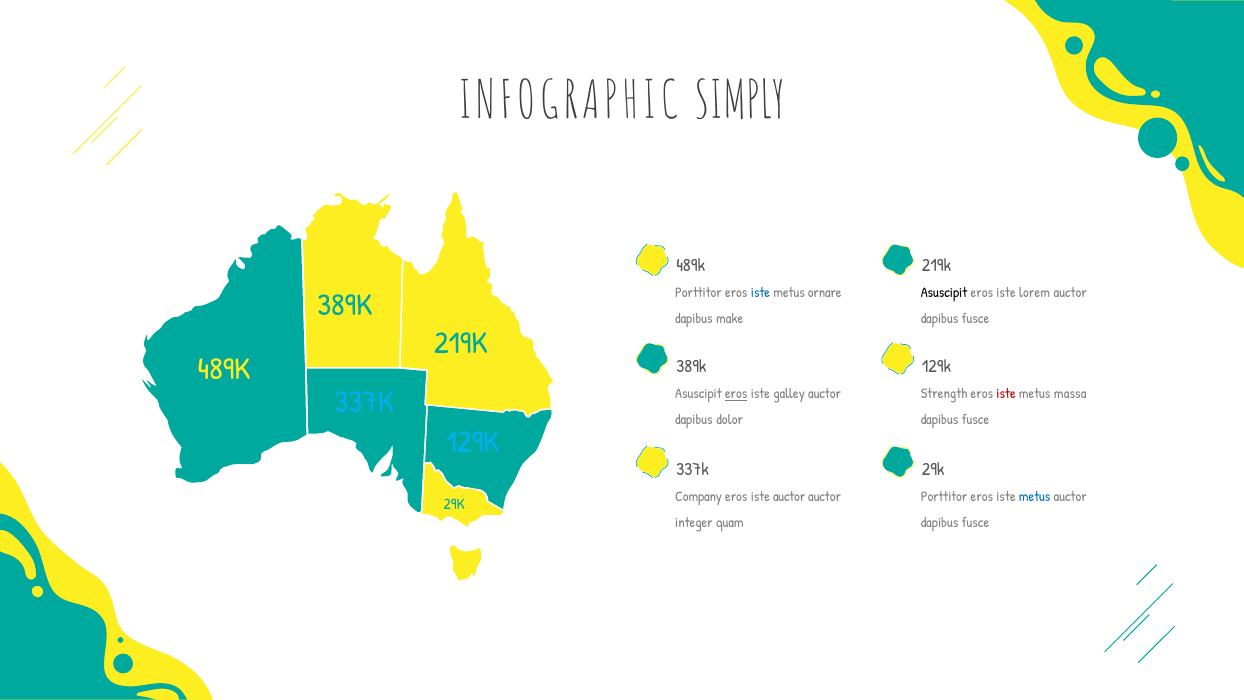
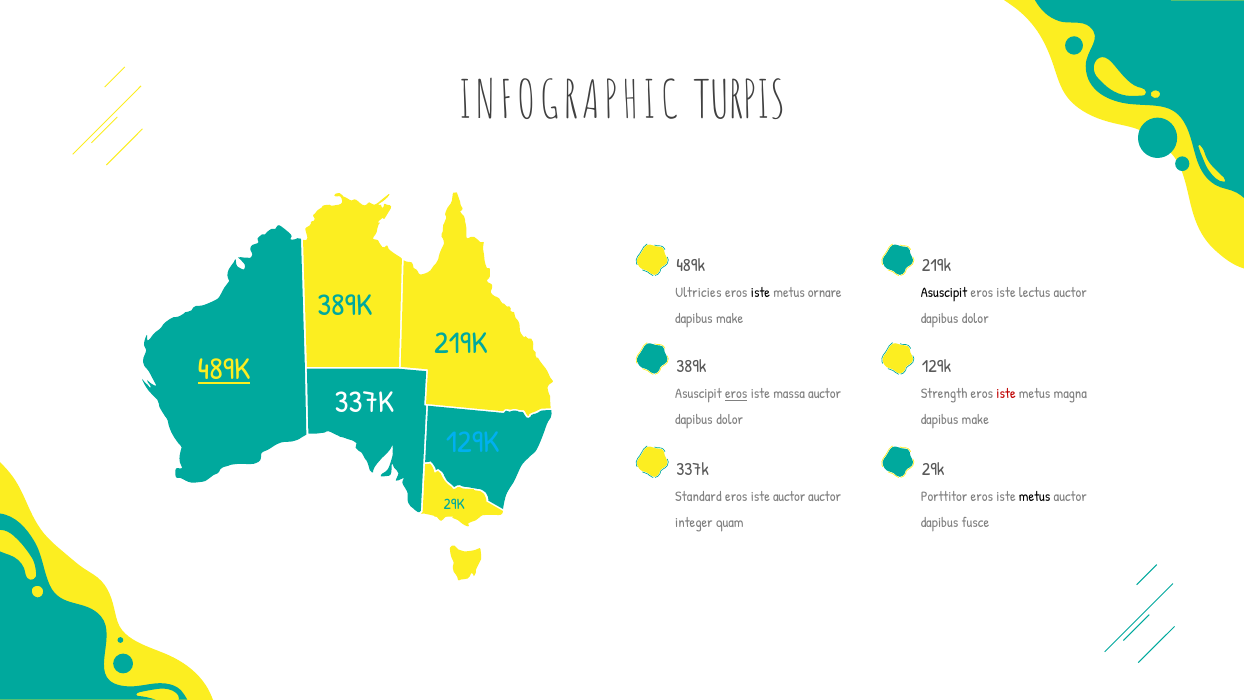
SIMPLY: SIMPLY -> TURPIS (740, 102)
Porttitor: Porttitor -> Ultricies (698, 293)
iste colour: blue -> black (760, 293)
lorem: lorem -> lectus (1035, 293)
fusce: fusce -> dolor (975, 319)
489K underline: none -> present (224, 369)
galley: galley -> massa (789, 394)
massa: massa -> magna (1070, 394)
337K colour: light blue -> white (364, 402)
fusce: fusce -> make (975, 420)
Company: Company -> Standard (698, 497)
metus colour: blue -> black (1035, 497)
